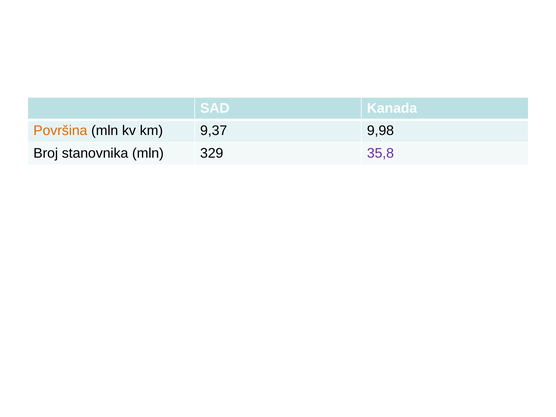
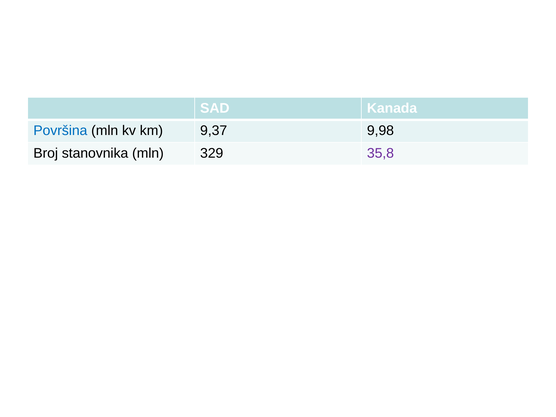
Površina colour: orange -> blue (60, 131)
